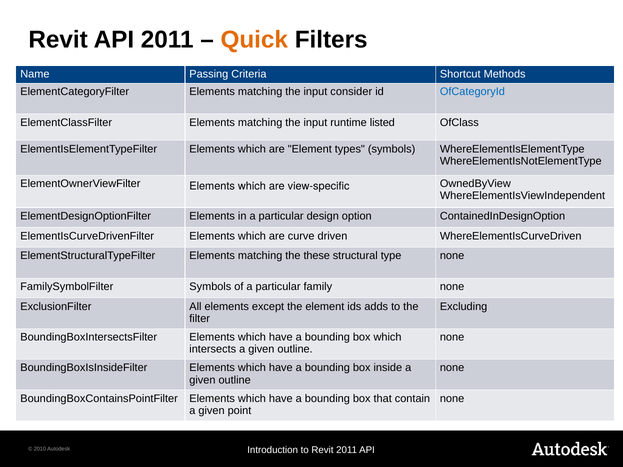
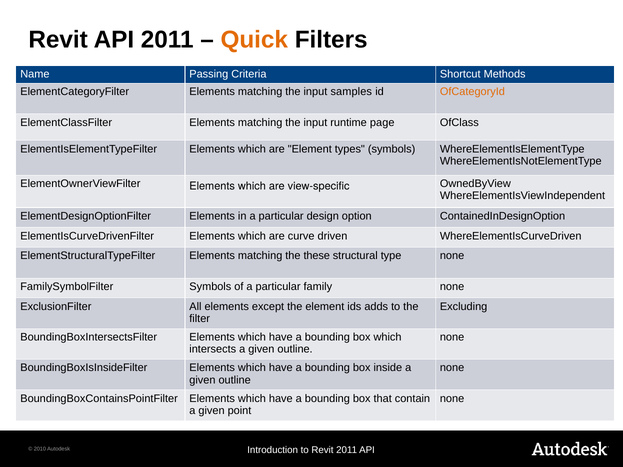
consider: consider -> samples (351, 92)
OfCategoryId colour: blue -> orange (472, 92)
listed: listed -> page (382, 122)
